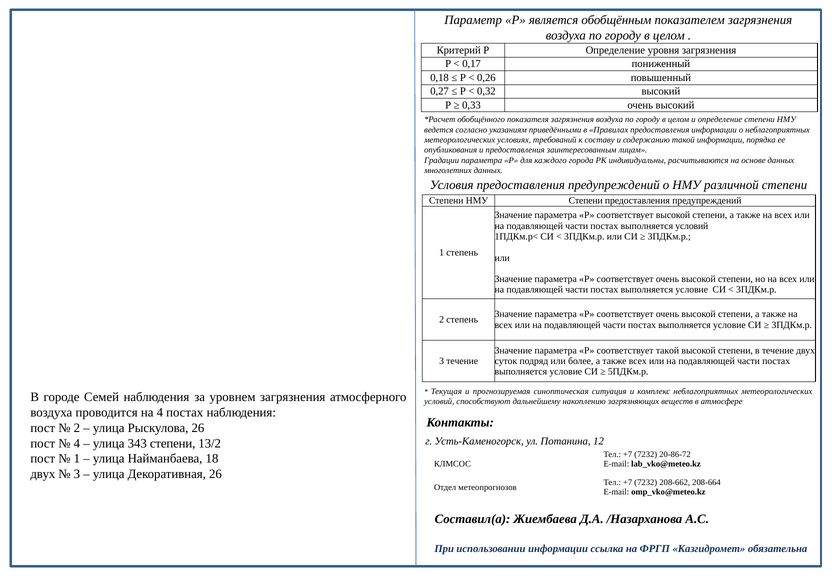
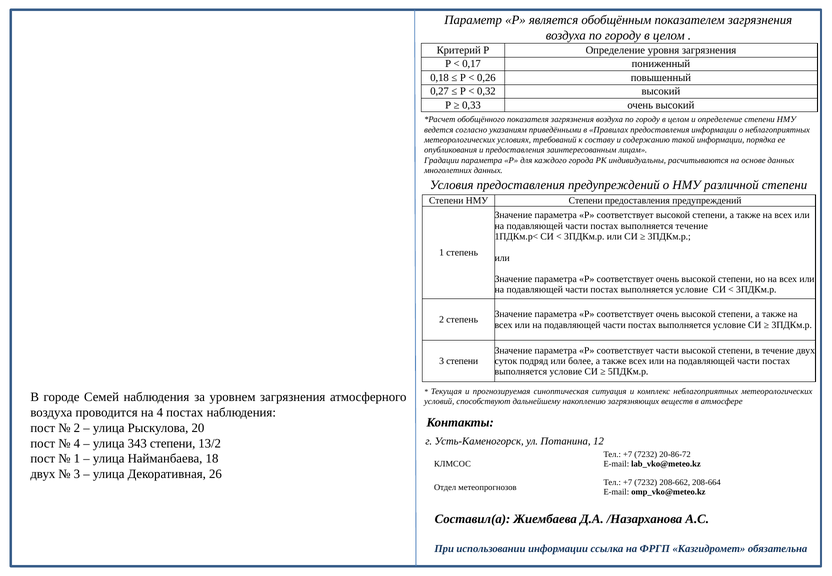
выполняется условий: условий -> течение (692, 226)
соответствует такой: такой -> части (667, 351)
3 течение: течение -> степени (462, 361)
Рыскулова 26: 26 -> 20 (198, 428)
